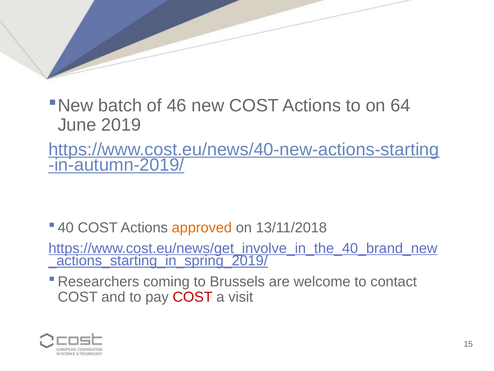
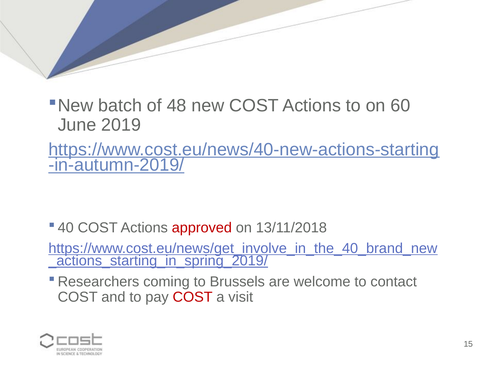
46: 46 -> 48 (177, 105)
64: 64 -> 60 (400, 105)
approved colour: orange -> red (202, 227)
